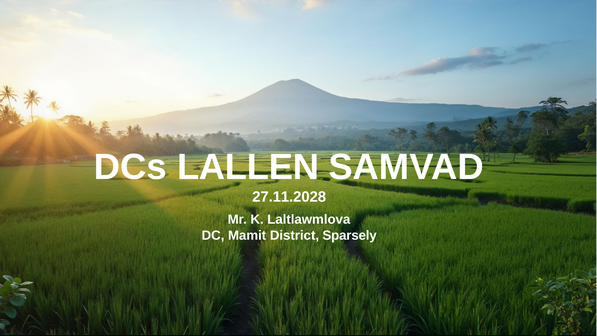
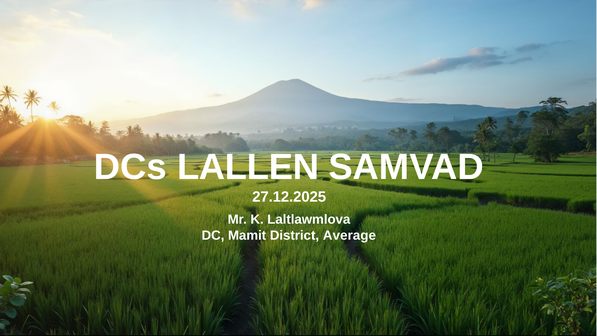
27.11.2028: 27.11.2028 -> 27.12.2025 (289, 197)
Sparsely: Sparsely -> Average (349, 235)
